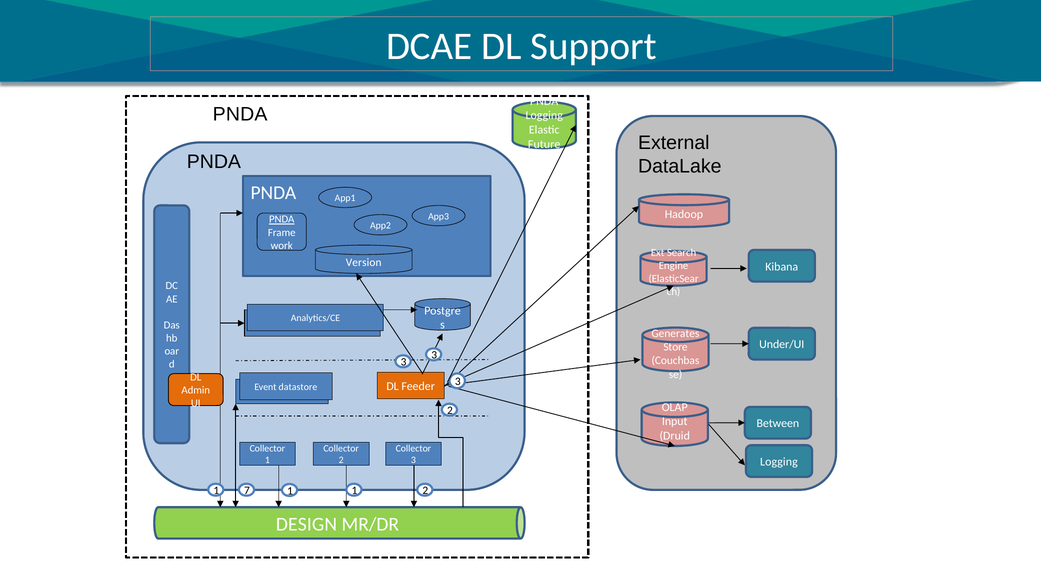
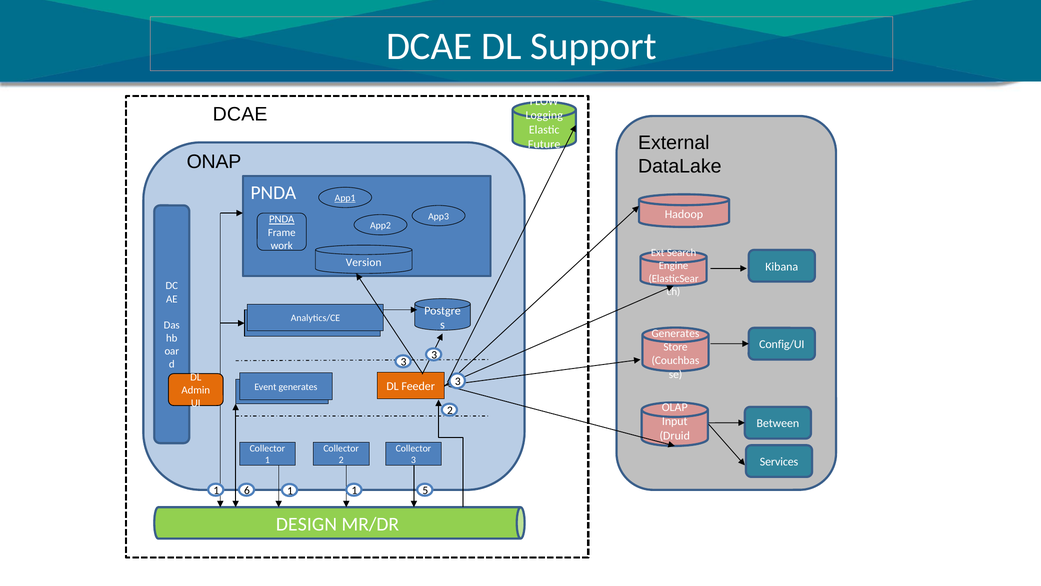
PNDA: PNDA -> FLOW (544, 101)
PNDA: PNDA -> DCAE (240, 114)
PNDA: PNDA -> ONAP (214, 162)
App1 underline: none -> present (345, 198)
Under/UI: Under/UI -> Config/UI (782, 344)
Event datastore: datastore -> generates (298, 387)
Logging: Logging -> Services (779, 461)
7: 7 -> 6 (247, 490)
1 2: 2 -> 5 (425, 490)
